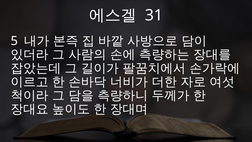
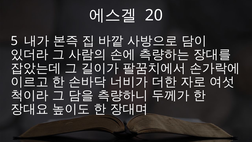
31: 31 -> 20 (154, 15)
